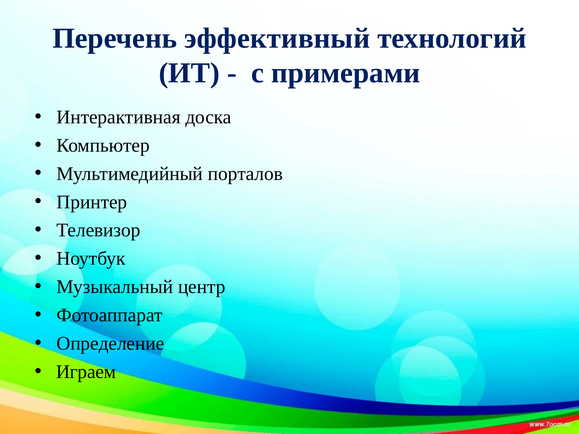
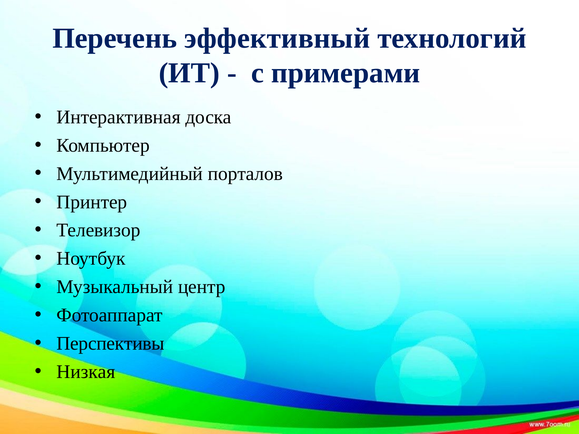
Определение: Определение -> Перспективы (110, 344)
Играем: Играем -> Низкая (86, 372)
